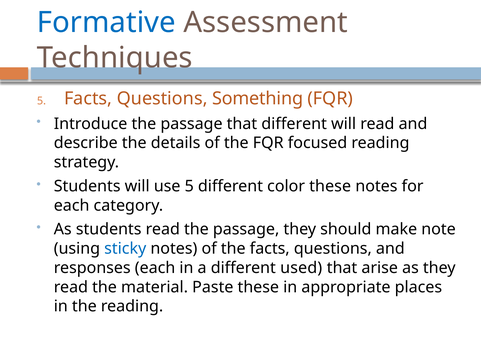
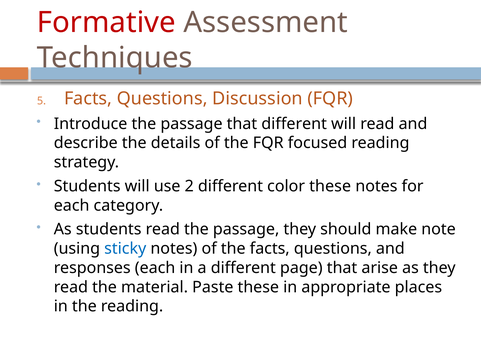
Formative colour: blue -> red (106, 22)
Something: Something -> Discussion (257, 99)
use 5: 5 -> 2 (189, 186)
used: used -> page (301, 268)
